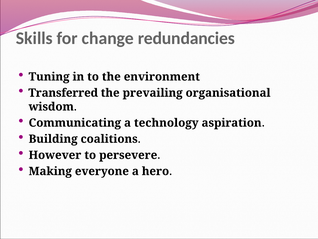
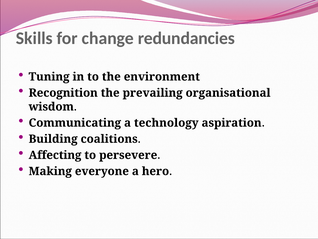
Transferred: Transferred -> Recognition (63, 93)
However: However -> Affecting (55, 155)
